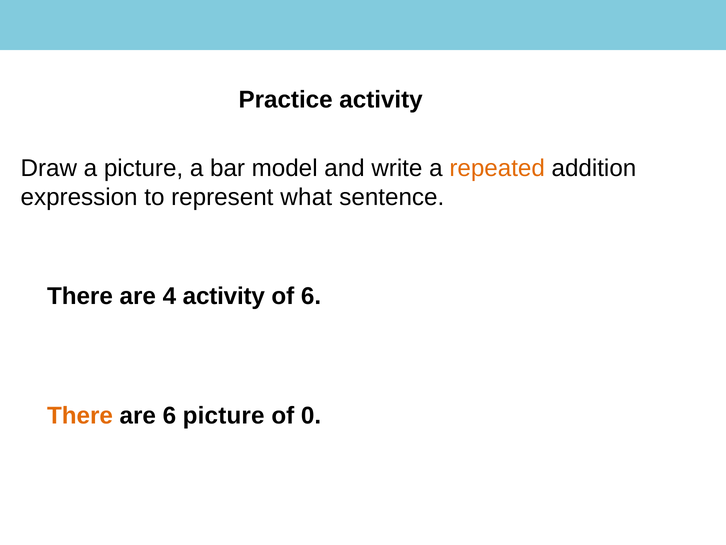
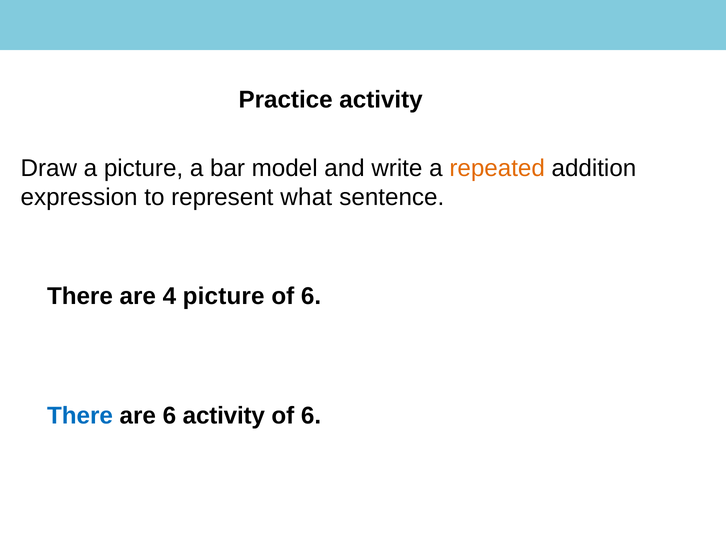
4 activity: activity -> picture (224, 296)
There colour: orange -> blue (80, 415)
6 picture: picture -> activity (224, 415)
0: 0 -> 6 (311, 415)
